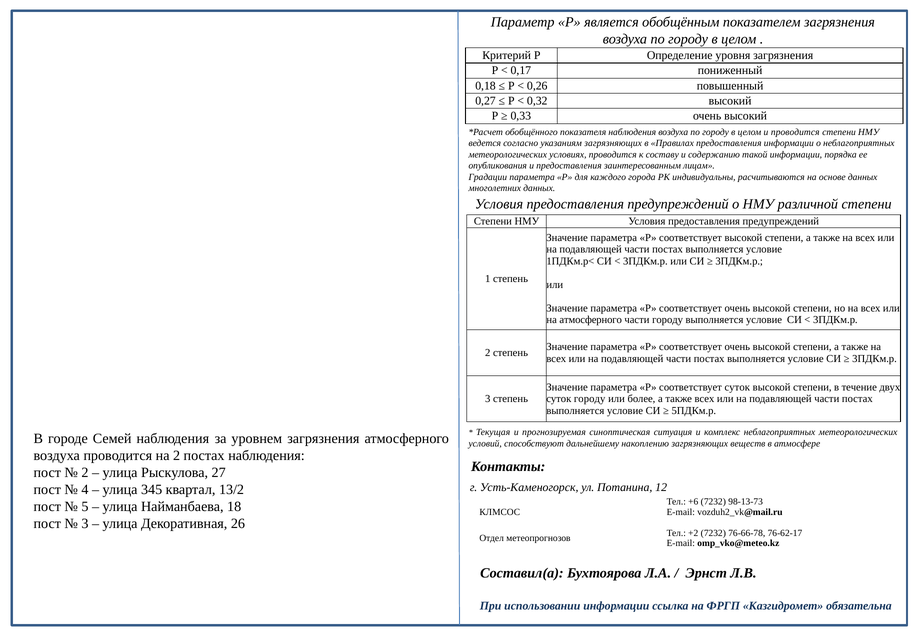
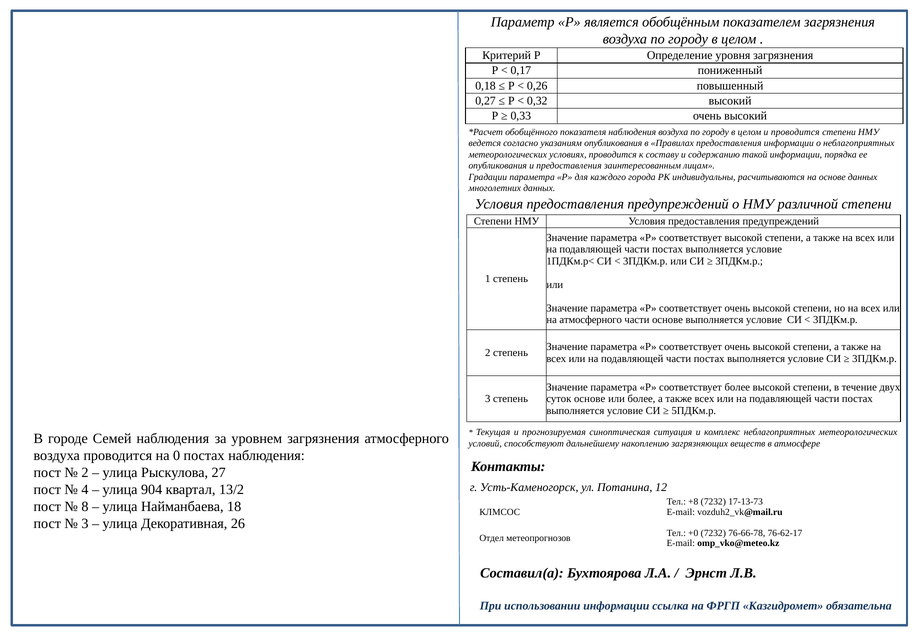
указаниям загрязняющих: загрязняющих -> опубликования (613, 143)
части городу: городу -> основе (668, 320)
соответствует суток: суток -> более (737, 387)
суток городу: городу -> основе (590, 399)
на 2: 2 -> 0 (177, 456)
345: 345 -> 904 (152, 490)
+6: +6 -> +8 (693, 502)
98-13-73: 98-13-73 -> 17-13-73 (746, 502)
5: 5 -> 8 (85, 507)
+2: +2 -> +0 (693, 533)
